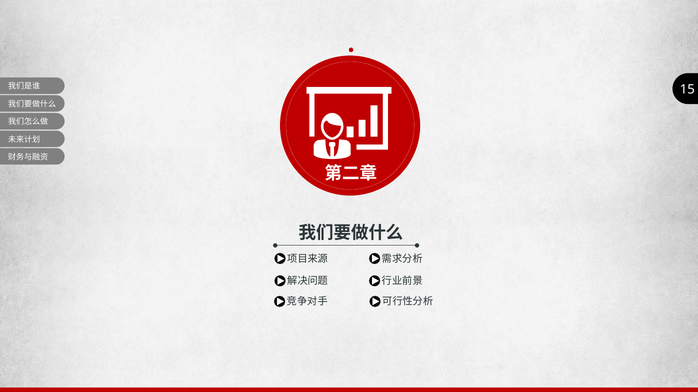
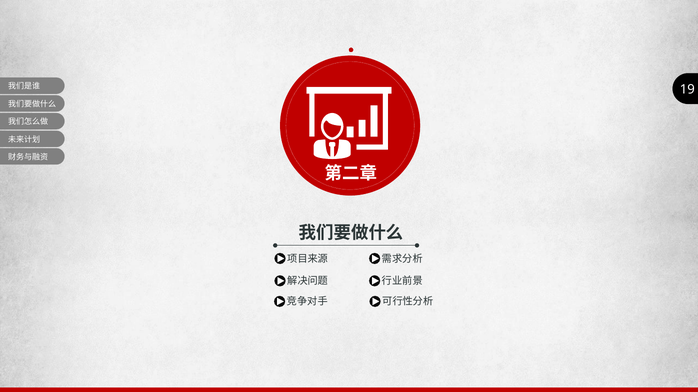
15: 15 -> 19 (687, 90)
